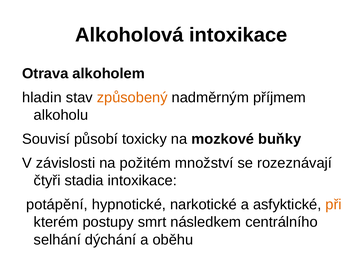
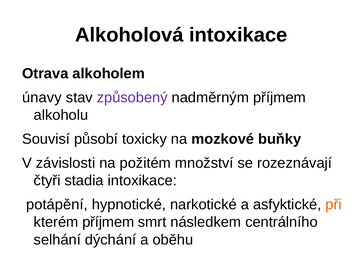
hladin: hladin -> únavy (42, 98)
způsobený colour: orange -> purple (132, 98)
kterém postupy: postupy -> příjmem (108, 222)
